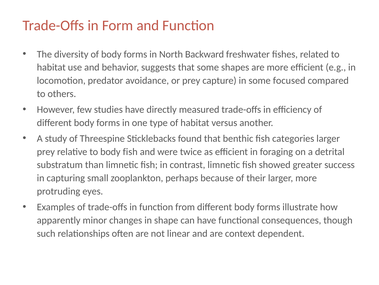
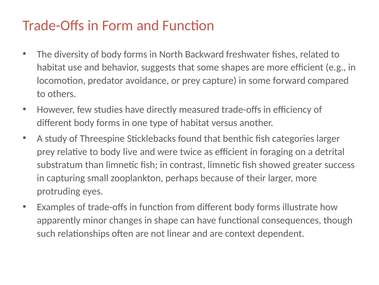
focused: focused -> forward (289, 80)
body fish: fish -> live (130, 151)
